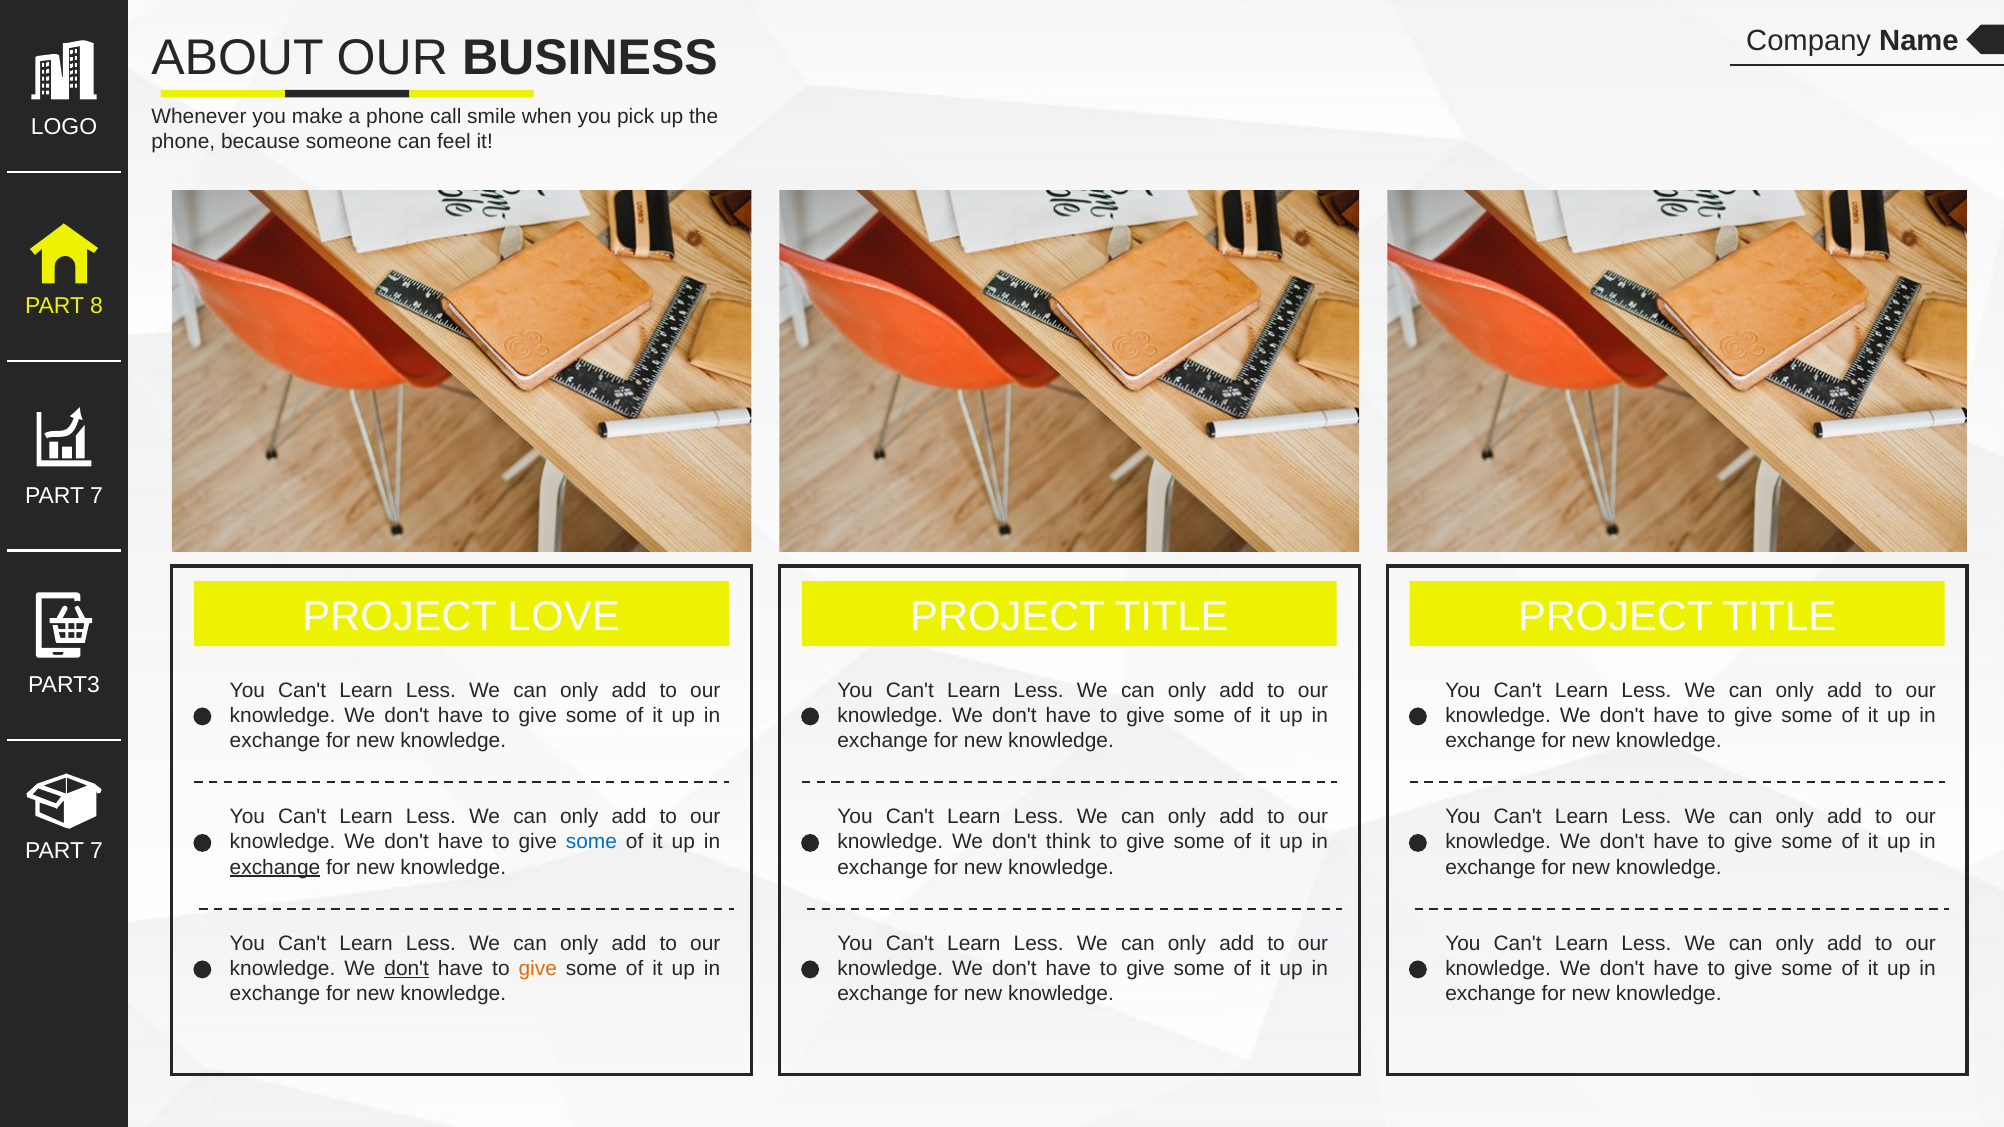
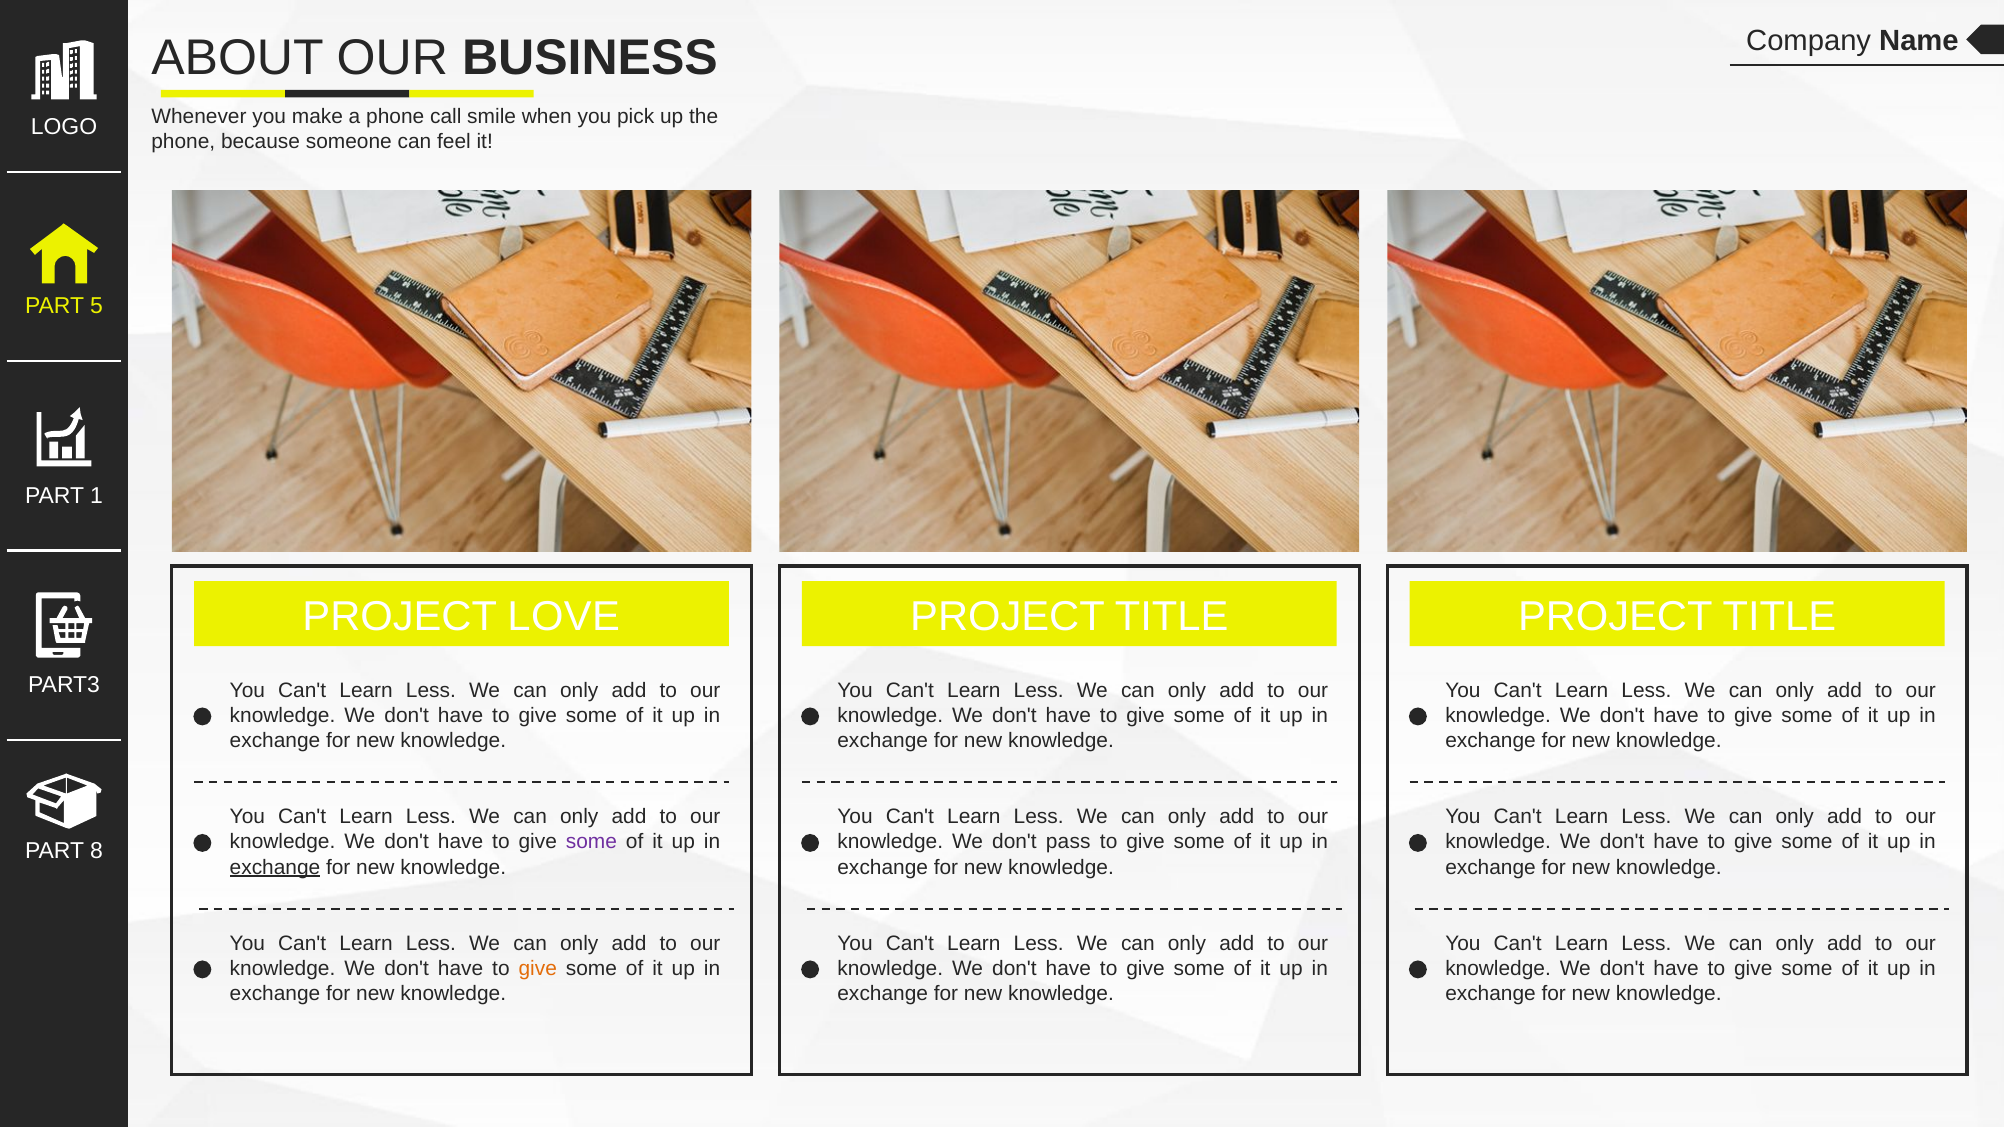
8: 8 -> 5 (96, 306)
7: 7 -> 1 (96, 496)
some colour: blue -> purple (591, 842)
think: think -> pass (1068, 842)
7: 7 -> 8 (96, 851)
don't underline: present -> none (407, 969)
